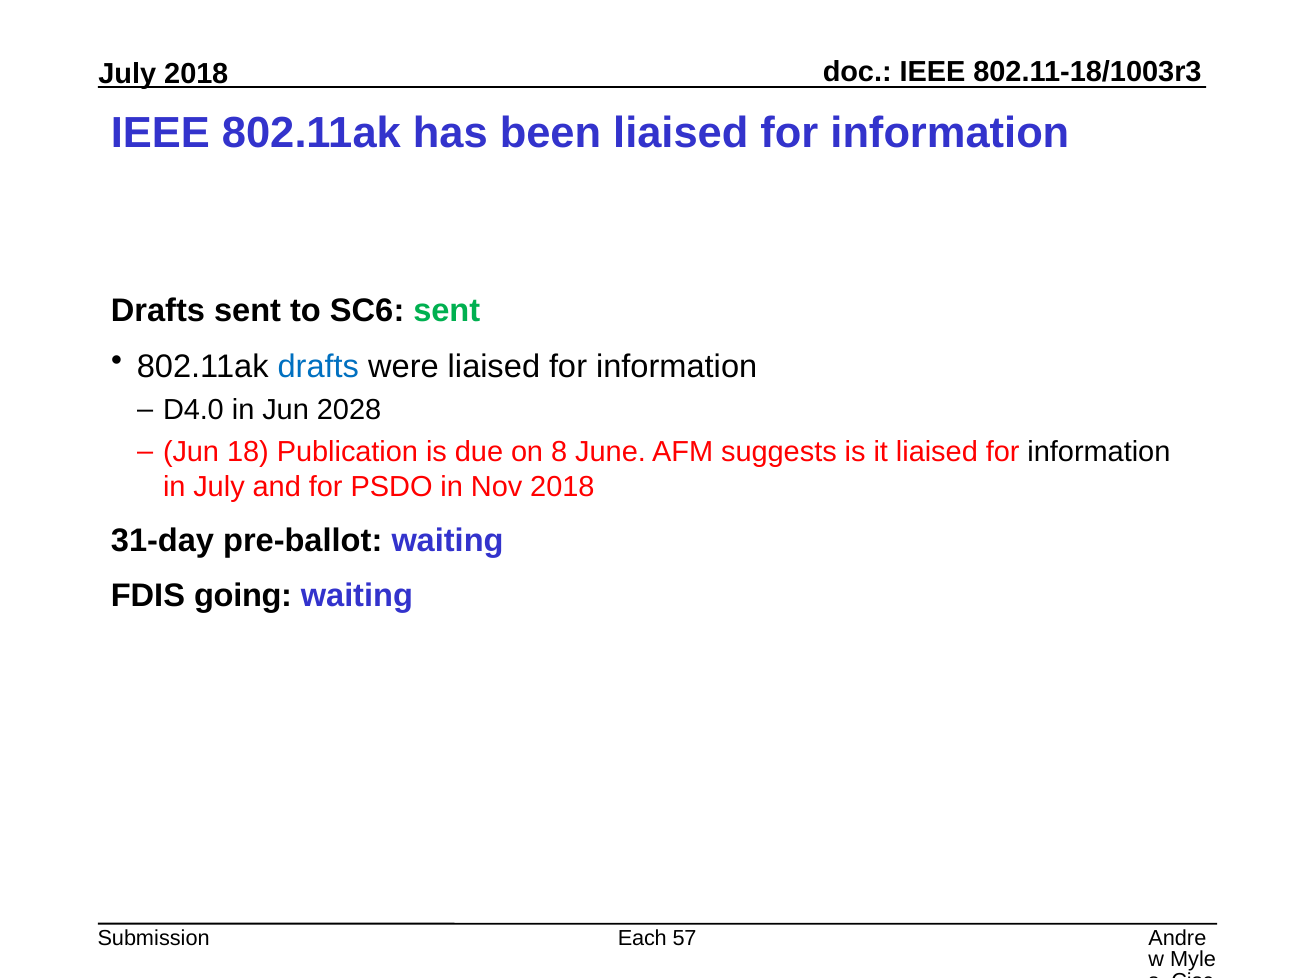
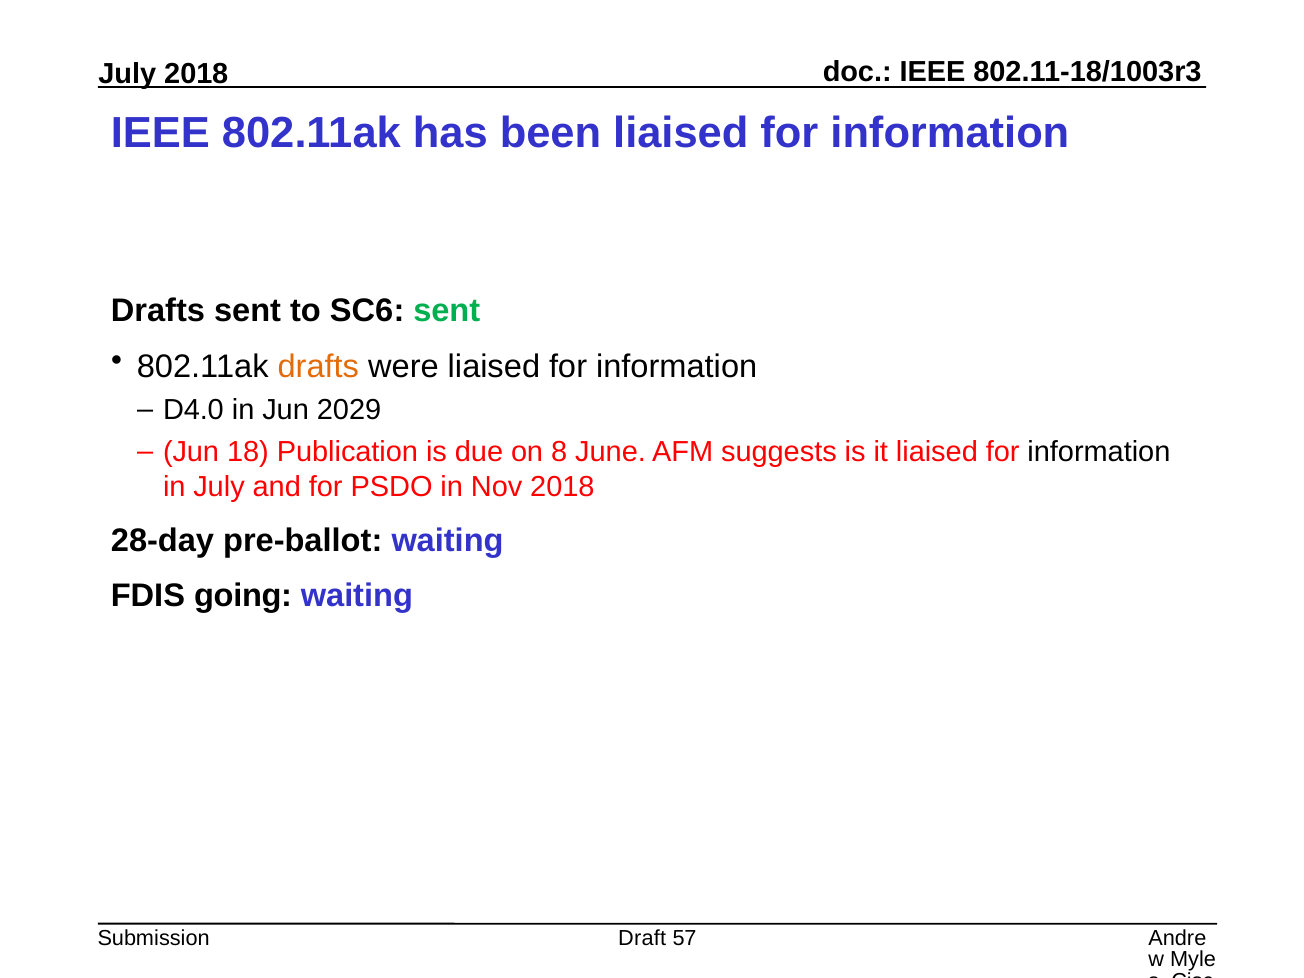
drafts colour: blue -> orange (318, 366)
2028: 2028 -> 2029 (349, 410)
31-day: 31-day -> 28-day (162, 541)
Each: Each -> Draft (642, 938)
